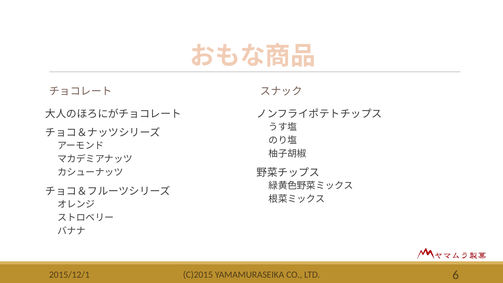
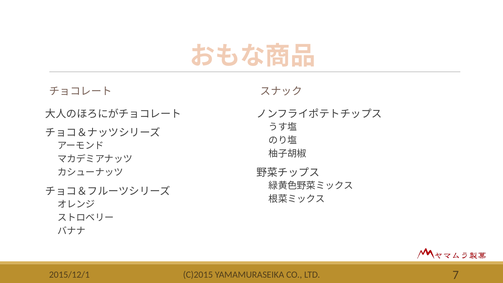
6: 6 -> 7 (456, 275)
